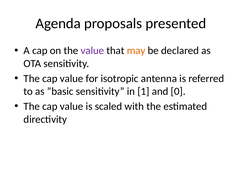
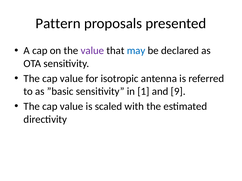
Agenda: Agenda -> Pattern (58, 23)
may colour: orange -> blue (136, 51)
0: 0 -> 9 (178, 92)
